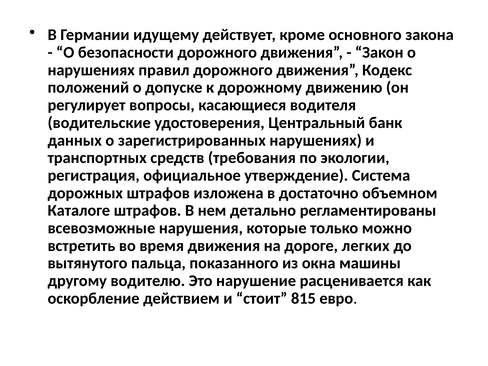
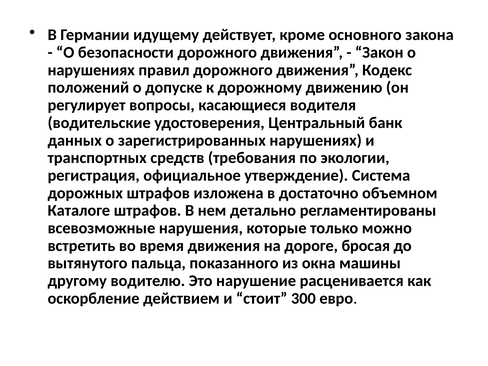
легких: легких -> бросая (366, 246)
815: 815 -> 300 (303, 298)
